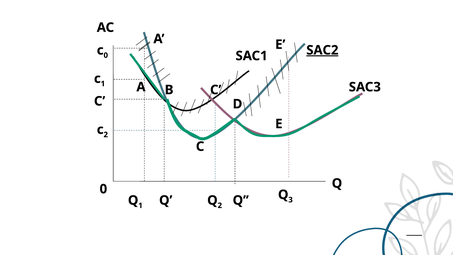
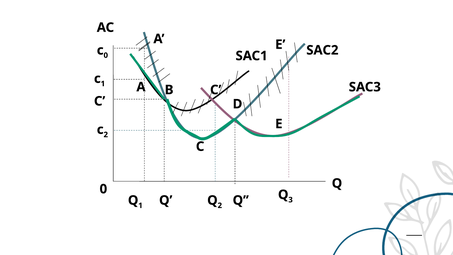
SAC2 underline: present -> none (322, 50)
